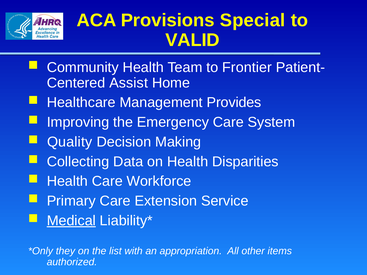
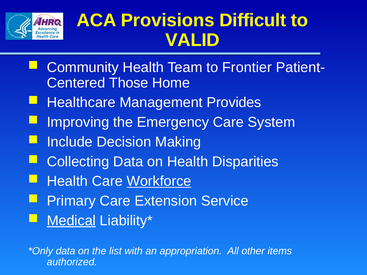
Special: Special -> Difficult (253, 20)
Assist: Assist -> Those (129, 83)
Quality: Quality -> Include (70, 142)
Workforce underline: none -> present (159, 181)
they: they -> data (66, 251)
